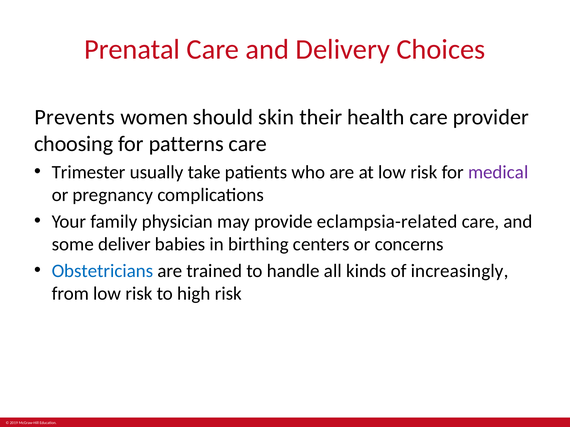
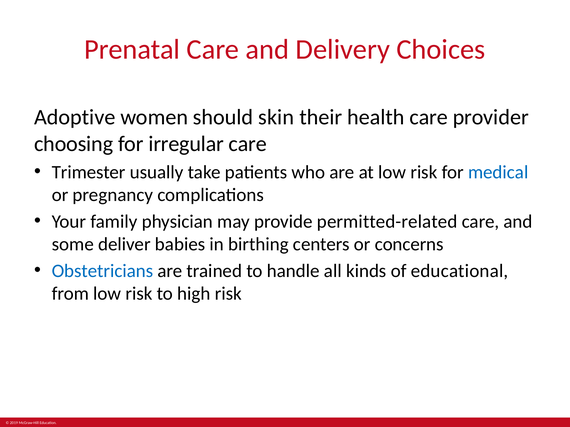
Prevents: Prevents -> Adoptive (75, 117)
patterns: patterns -> irregular (186, 144)
medical colour: purple -> blue (498, 172)
eclampsia-related: eclampsia-related -> permitted-related (387, 222)
increasingly: increasingly -> educational (460, 271)
